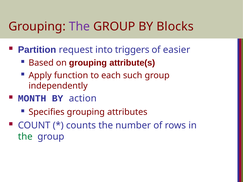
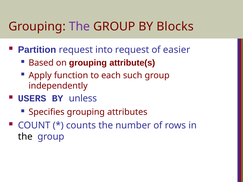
into triggers: triggers -> request (132, 50)
MONTH: MONTH -> USERS (32, 99)
action: action -> unless (83, 99)
the colour: green -> black (25, 137)
